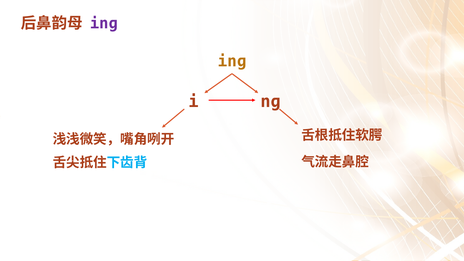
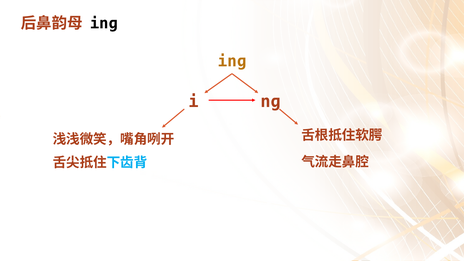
inɡ colour: purple -> black (104, 24)
